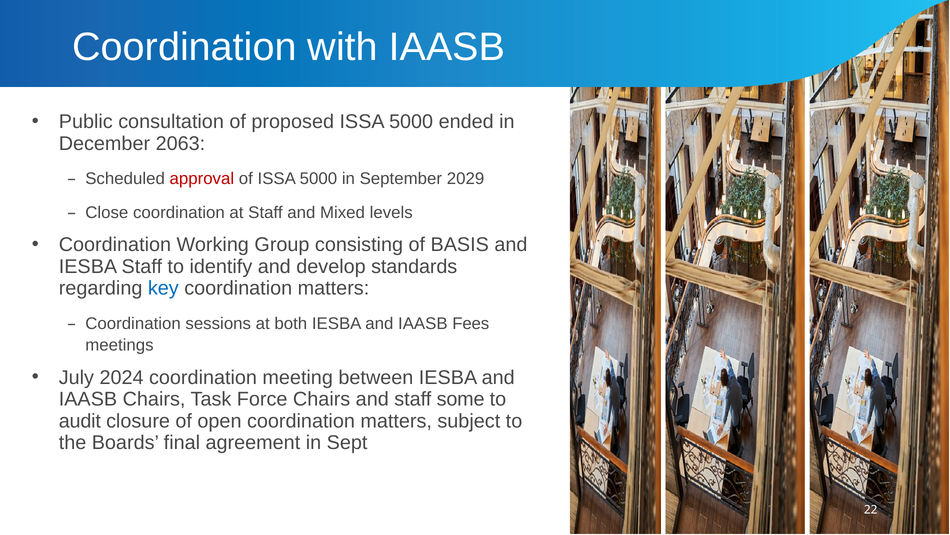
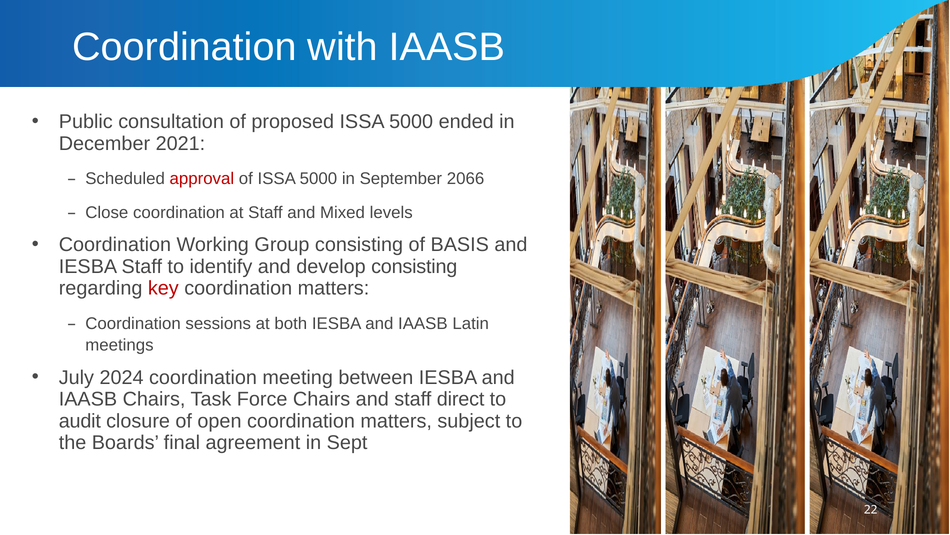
2063: 2063 -> 2021 (180, 143)
2029: 2029 -> 2066 (466, 179)
develop standards: standards -> consisting (414, 266)
key colour: blue -> red (163, 288)
Fees: Fees -> Latin (471, 323)
some: some -> direct (461, 399)
